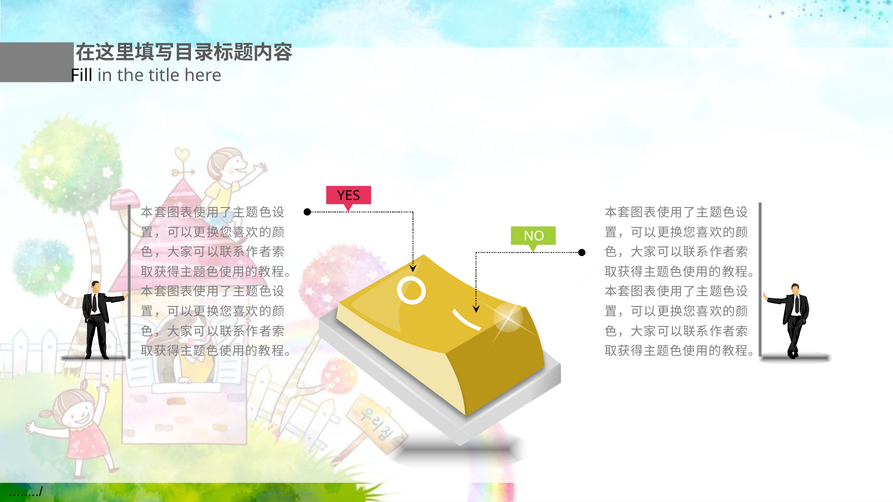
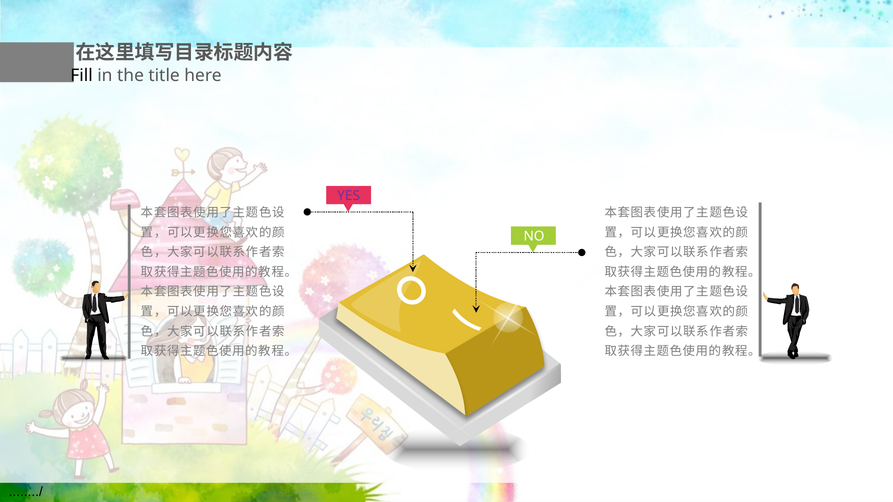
YES colour: black -> purple (349, 196)
